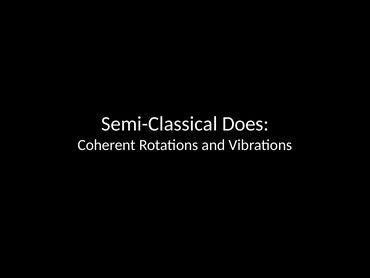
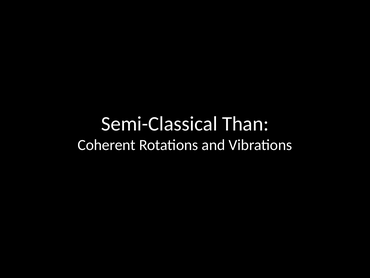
Does: Does -> Than (245, 124)
